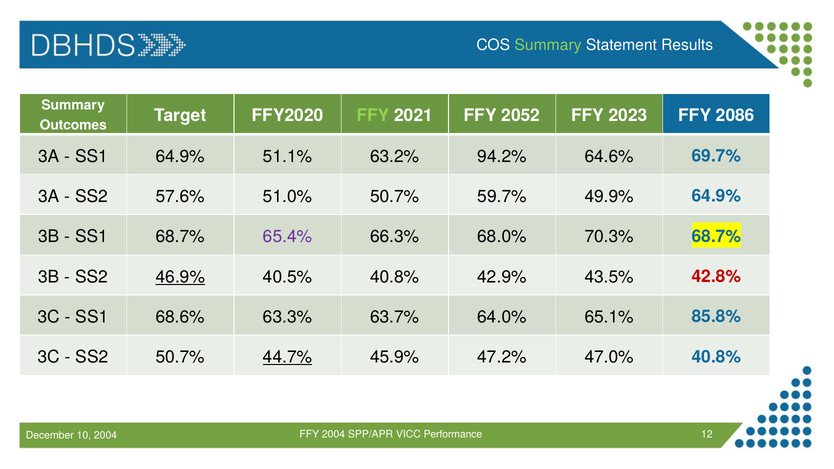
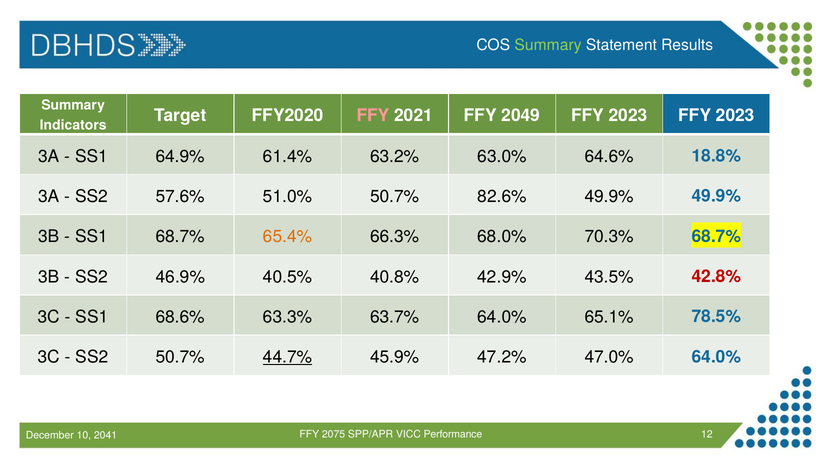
FFY colour: light green -> pink (373, 116)
2052: 2052 -> 2049 (521, 116)
2023 FFY 2086: 2086 -> 2023 (735, 116)
Outcomes: Outcomes -> Indicators (73, 125)
51.1%: 51.1% -> 61.4% (288, 156)
94.2%: 94.2% -> 63.0% (502, 156)
69.7%: 69.7% -> 18.8% (716, 156)
59.7%: 59.7% -> 82.6% (502, 197)
49.9% 64.9%: 64.9% -> 49.9% (716, 196)
65.4% colour: purple -> orange (288, 237)
46.9% underline: present -> none (180, 277)
85.8%: 85.8% -> 78.5% (716, 317)
47.0% 40.8%: 40.8% -> 64.0% (716, 357)
FFY 2004: 2004 -> 2075 (334, 434)
10 2004: 2004 -> 2041 (106, 435)
